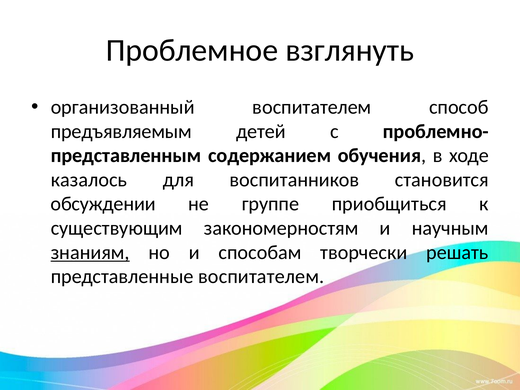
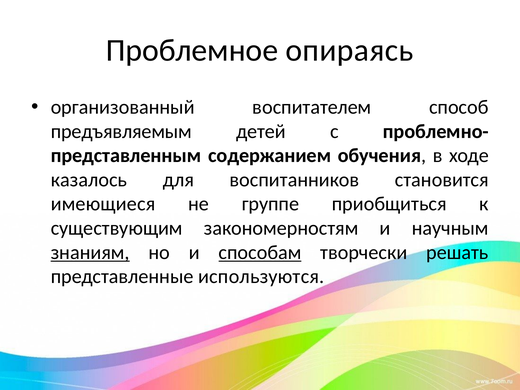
взглянуть: взглянуть -> опираясь (349, 50)
обсуждении: обсуждении -> имеющиеся (103, 204)
способам underline: none -> present (260, 252)
представленные воспитателем: воспитателем -> используются (261, 277)
